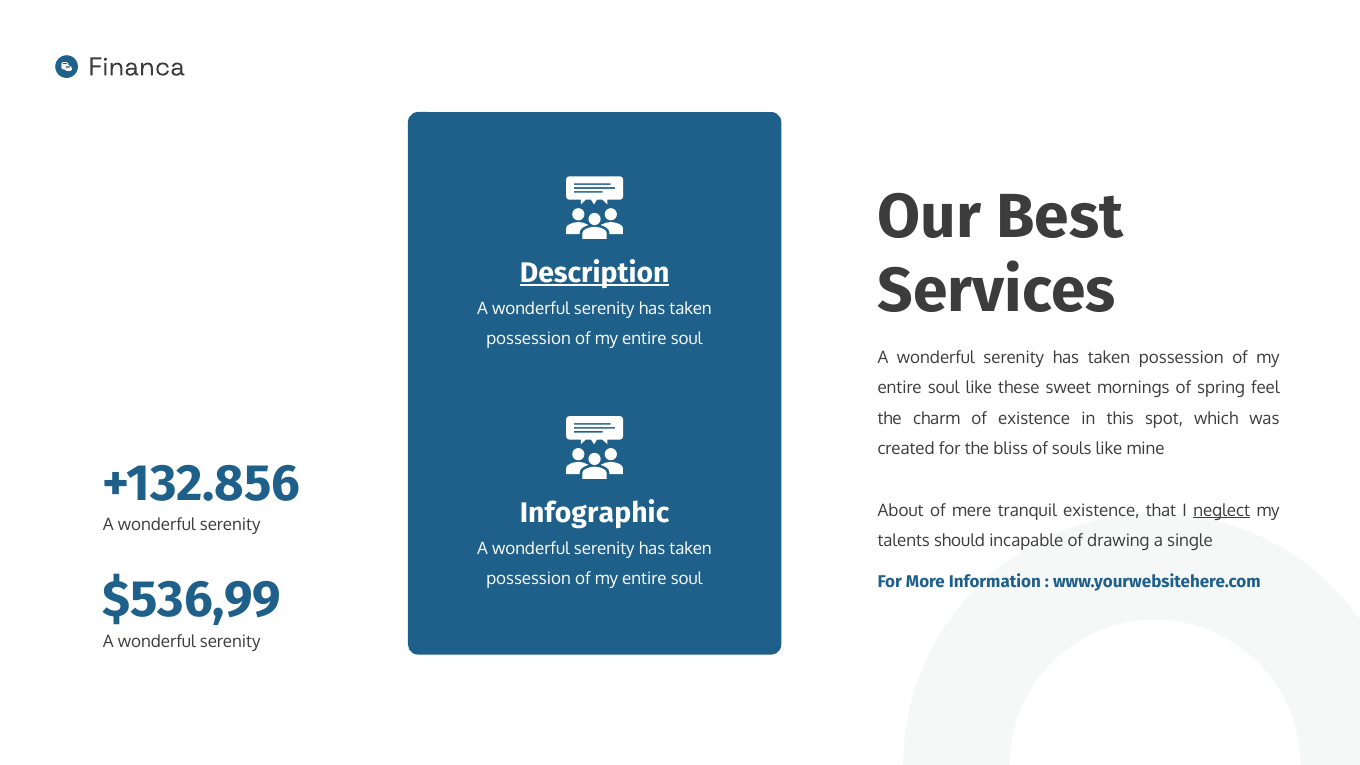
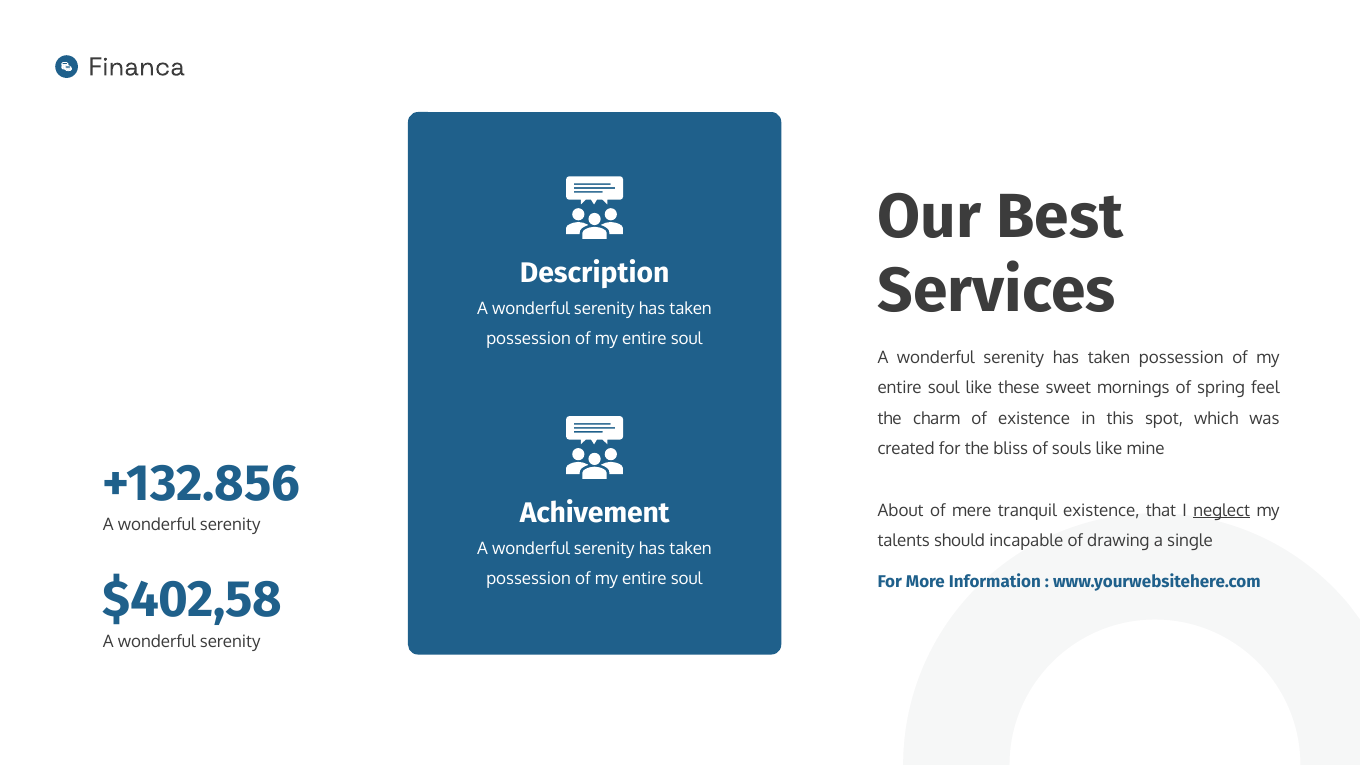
Description underline: present -> none (595, 273)
Infographic: Infographic -> Achivement (595, 513)
$536,99: $536,99 -> $402,58 (192, 600)
